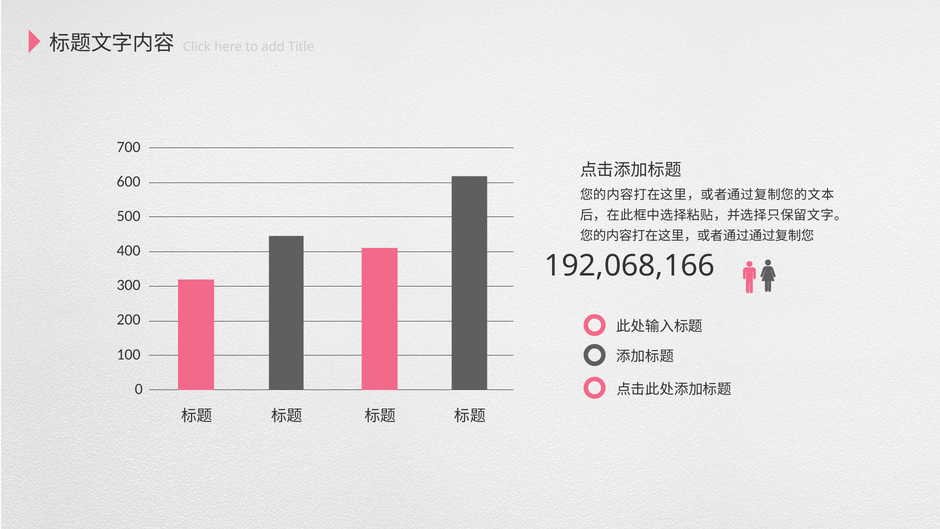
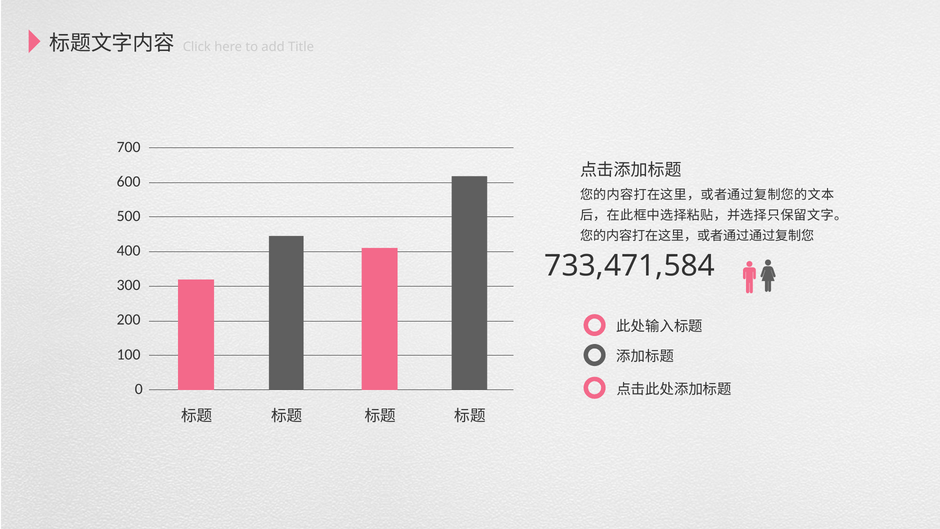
192,068,166: 192,068,166 -> 733,471,584 (630, 266)
